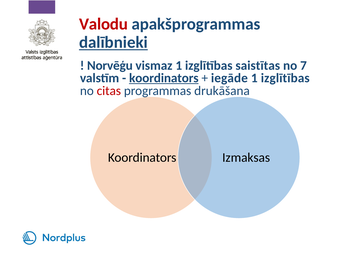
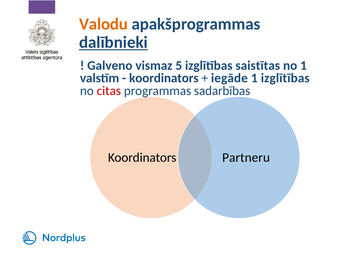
Valodu colour: red -> orange (103, 24)
Norvēģu: Norvēģu -> Galveno (110, 66)
vismaz 1: 1 -> 5 (179, 66)
no 7: 7 -> 1 (303, 66)
koordinators underline: present -> none (164, 78)
drukāšana: drukāšana -> sadarbības (222, 91)
Izmaksas: Izmaksas -> Partneru (246, 158)
